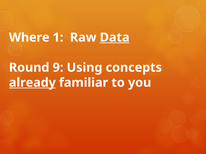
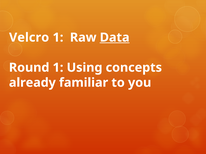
Where: Where -> Velcro (29, 38)
Round 9: 9 -> 1 (58, 68)
already underline: present -> none (32, 83)
